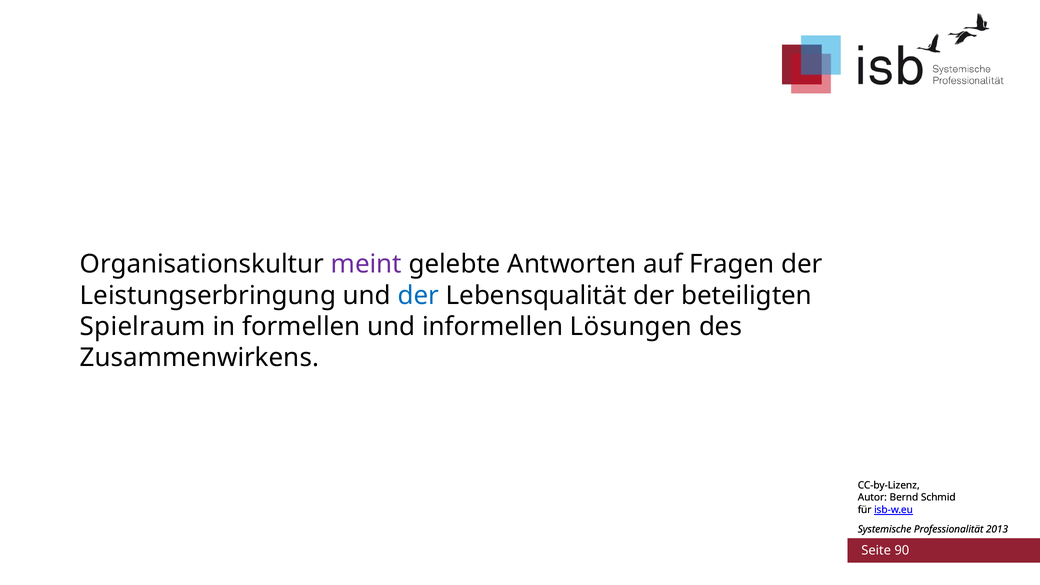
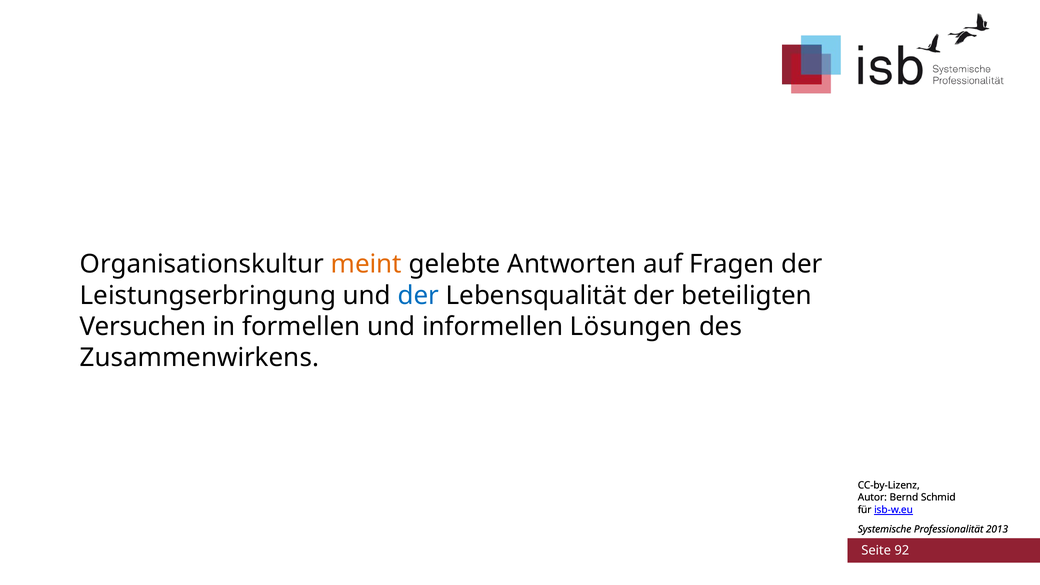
meint colour: purple -> orange (366, 264)
Spielraum: Spielraum -> Versuchen (143, 327)
90: 90 -> 92 (902, 550)
